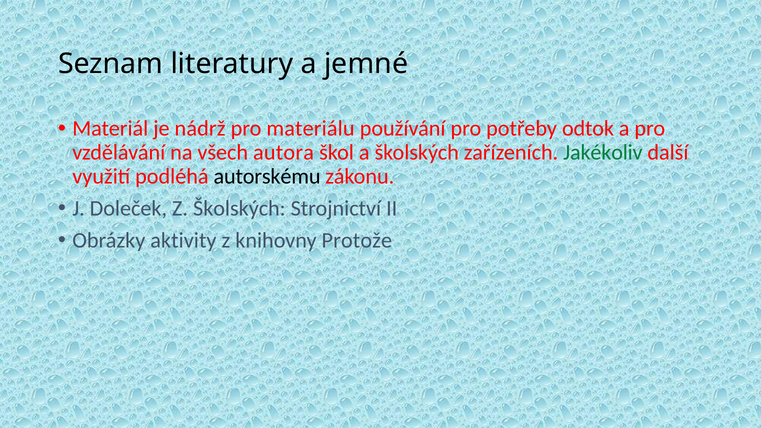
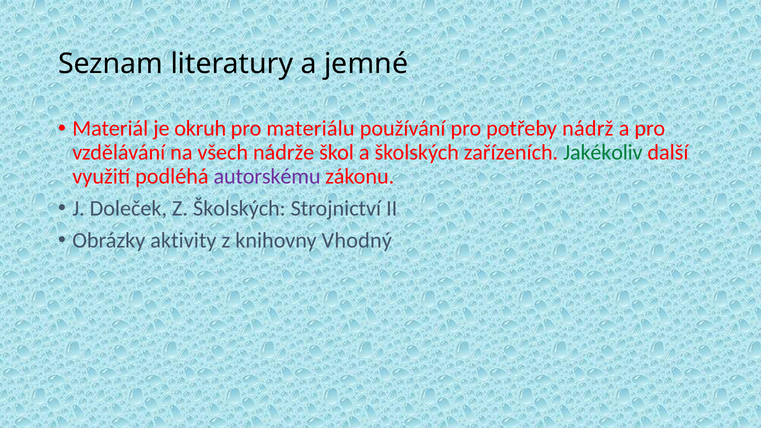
nádrž: nádrž -> okruh (200, 129)
odtok: odtok -> nádrž (588, 129)
autora: autora -> nádrže (284, 153)
autorskému colour: black -> purple (267, 177)
Protože: Protože -> Vhodný (357, 240)
